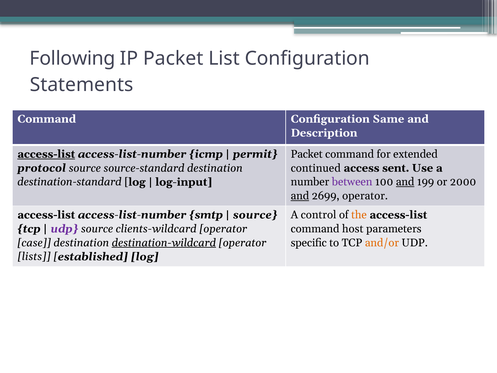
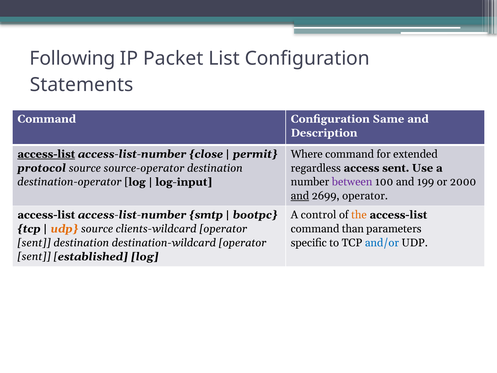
icmp: icmp -> close (206, 154)
Packet: Packet -> Where (307, 154)
source-standard: source-standard -> source-operator (144, 168)
continued: continued -> regardless (316, 168)
destination-standard: destination-standard -> destination-operator (69, 182)
and underline: present -> none (405, 182)
source: source -> bootpc (255, 215)
udp colour: purple -> orange (64, 229)
host: host -> than (353, 229)
case: case -> sent (34, 243)
destination-wildcard underline: present -> none (164, 243)
and/or colour: orange -> blue (382, 243)
lists: lists -> sent (34, 257)
